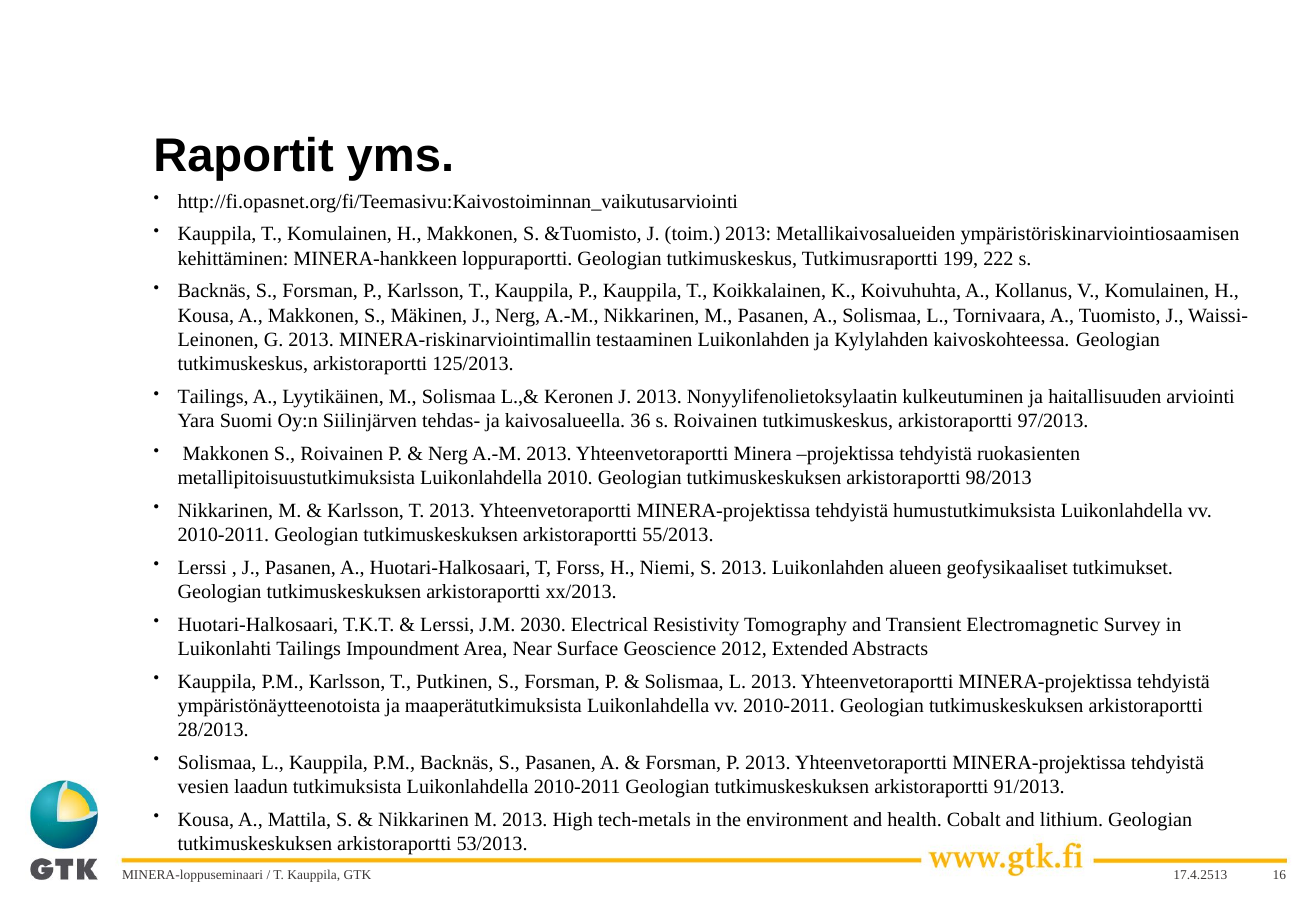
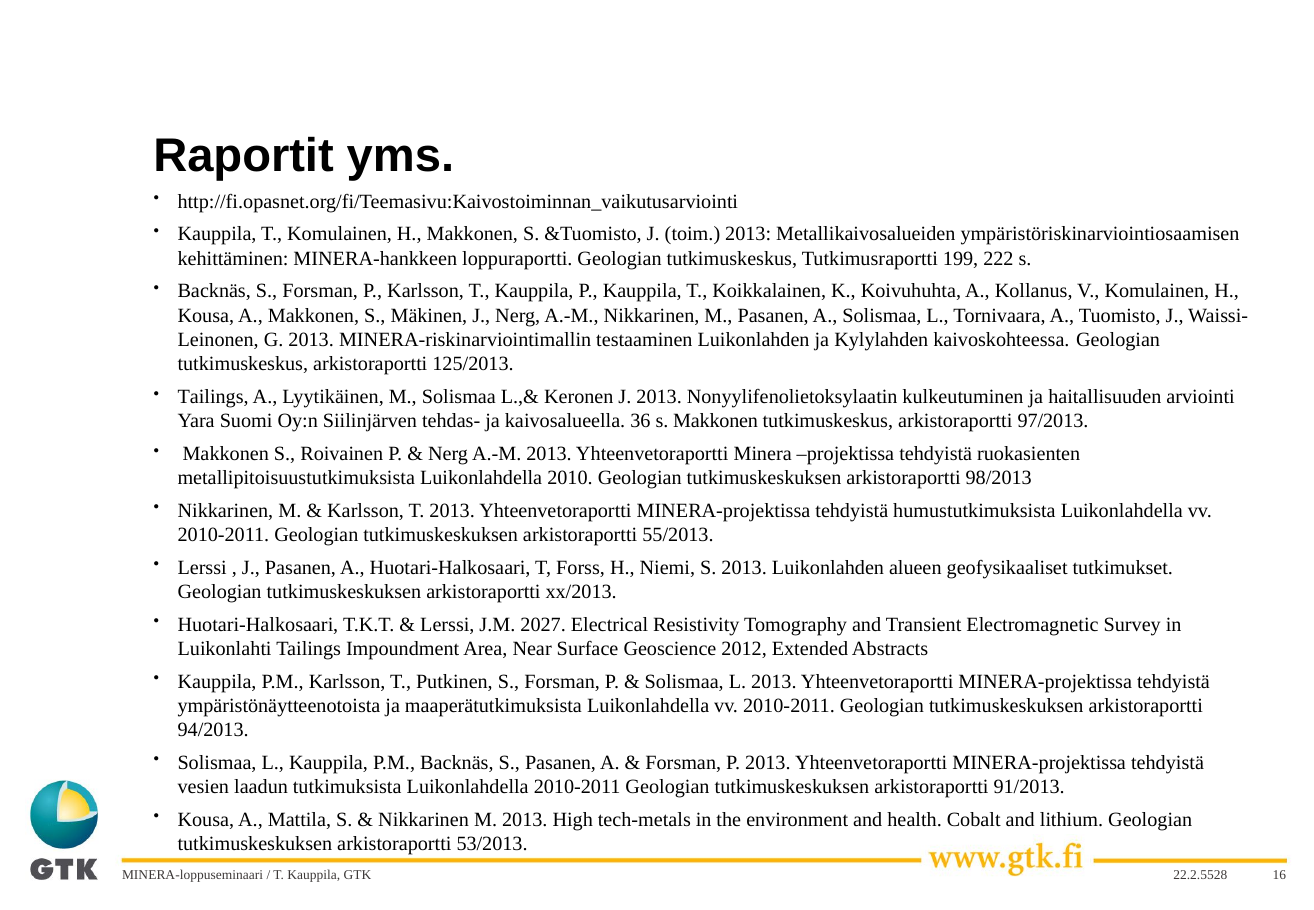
36 s Roivainen: Roivainen -> Makkonen (716, 421)
2030: 2030 -> 2027 (543, 624)
28/2013: 28/2013 -> 94/2013 (213, 730)
17.4.2513: 17.4.2513 -> 22.2.5528 (1200, 875)
